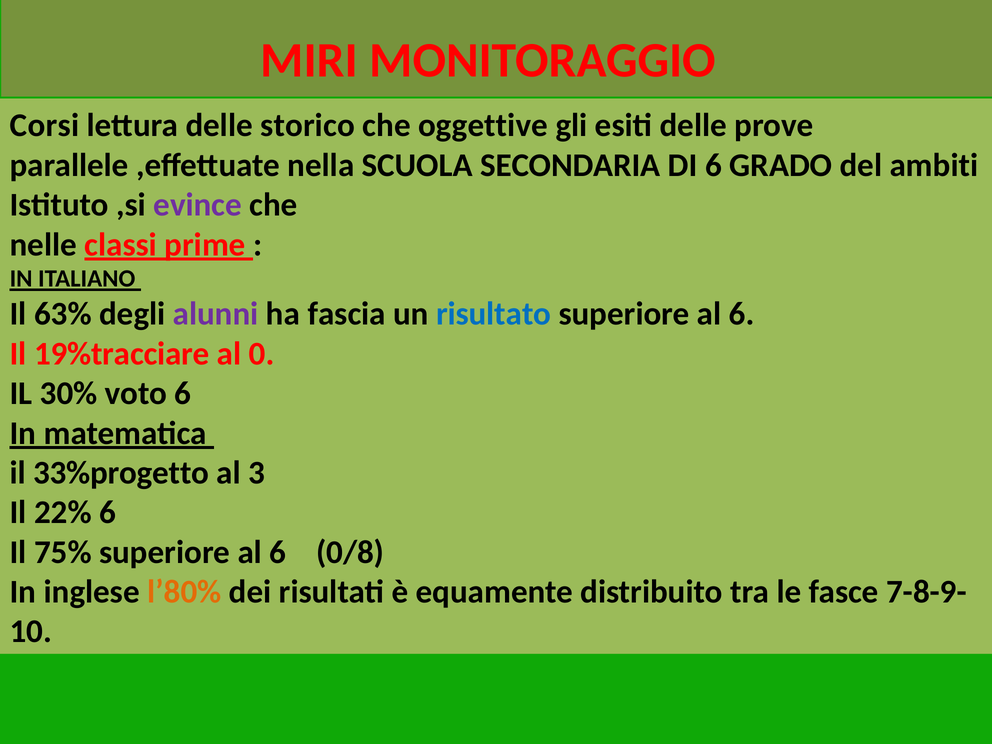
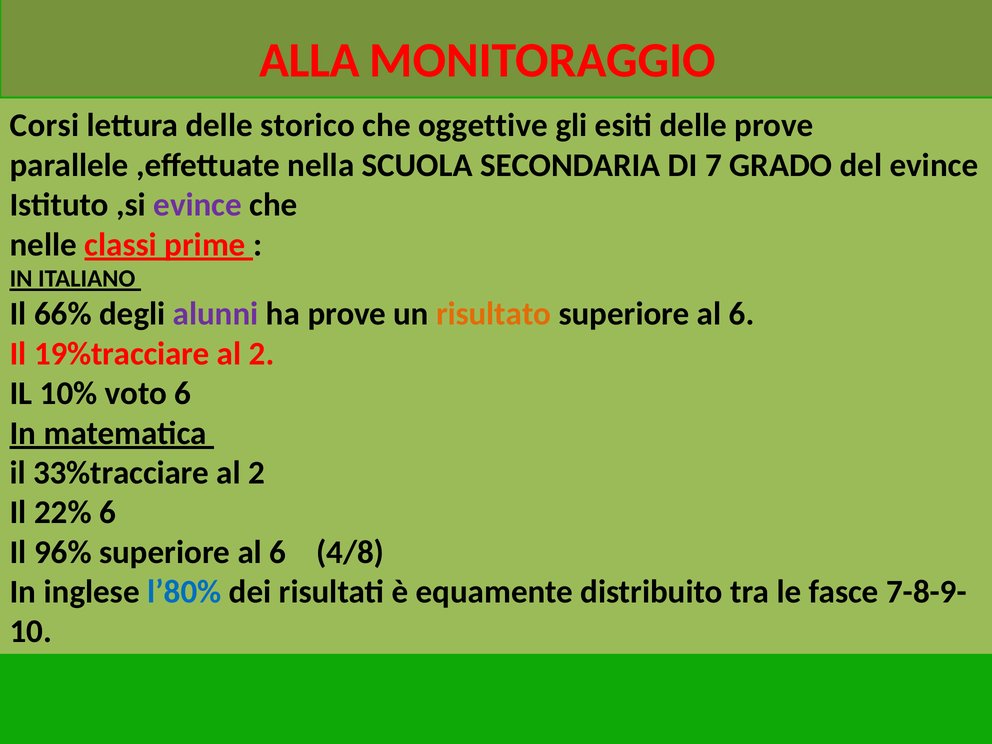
MIRI: MIRI -> ALLA (309, 60)
DI 6: 6 -> 7 (713, 165)
del ambiti: ambiti -> evince (934, 165)
63%: 63% -> 66% (63, 314)
ha fascia: fascia -> prove (347, 314)
risultato colour: blue -> orange (494, 314)
0: 0 -> 2 (262, 354)
30%: 30% -> 10% (69, 393)
33%progetto: 33%progetto -> 33%tracciare (121, 473)
3: 3 -> 2 (257, 473)
75%: 75% -> 96% (63, 552)
0/8: 0/8 -> 4/8 (350, 552)
l’80% colour: orange -> blue (184, 592)
